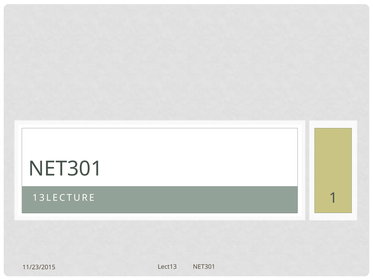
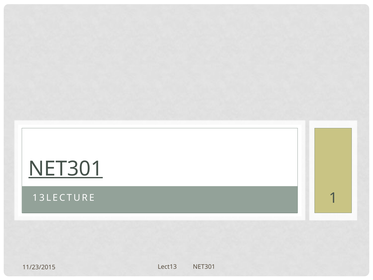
NET301 underline: none -> present (66, 169)
